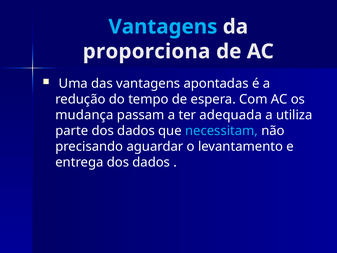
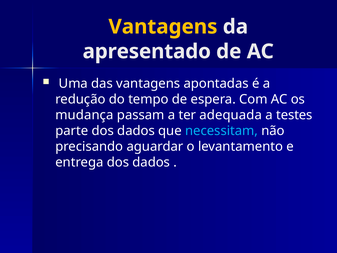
Vantagens colour: light blue -> yellow (163, 27)
proporciona: proporciona -> apresentado (147, 51)
utiliza: utiliza -> testes (294, 115)
